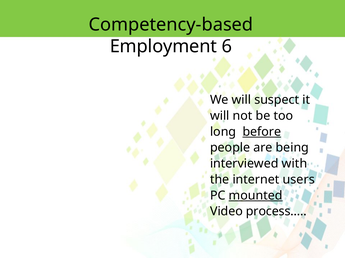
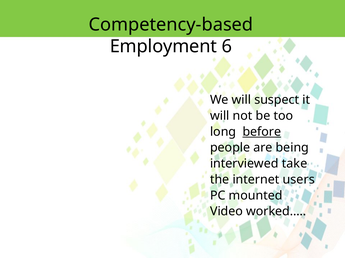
with: with -> take (295, 164)
mounted underline: present -> none (256, 196)
process…: process… -> worked… (276, 212)
